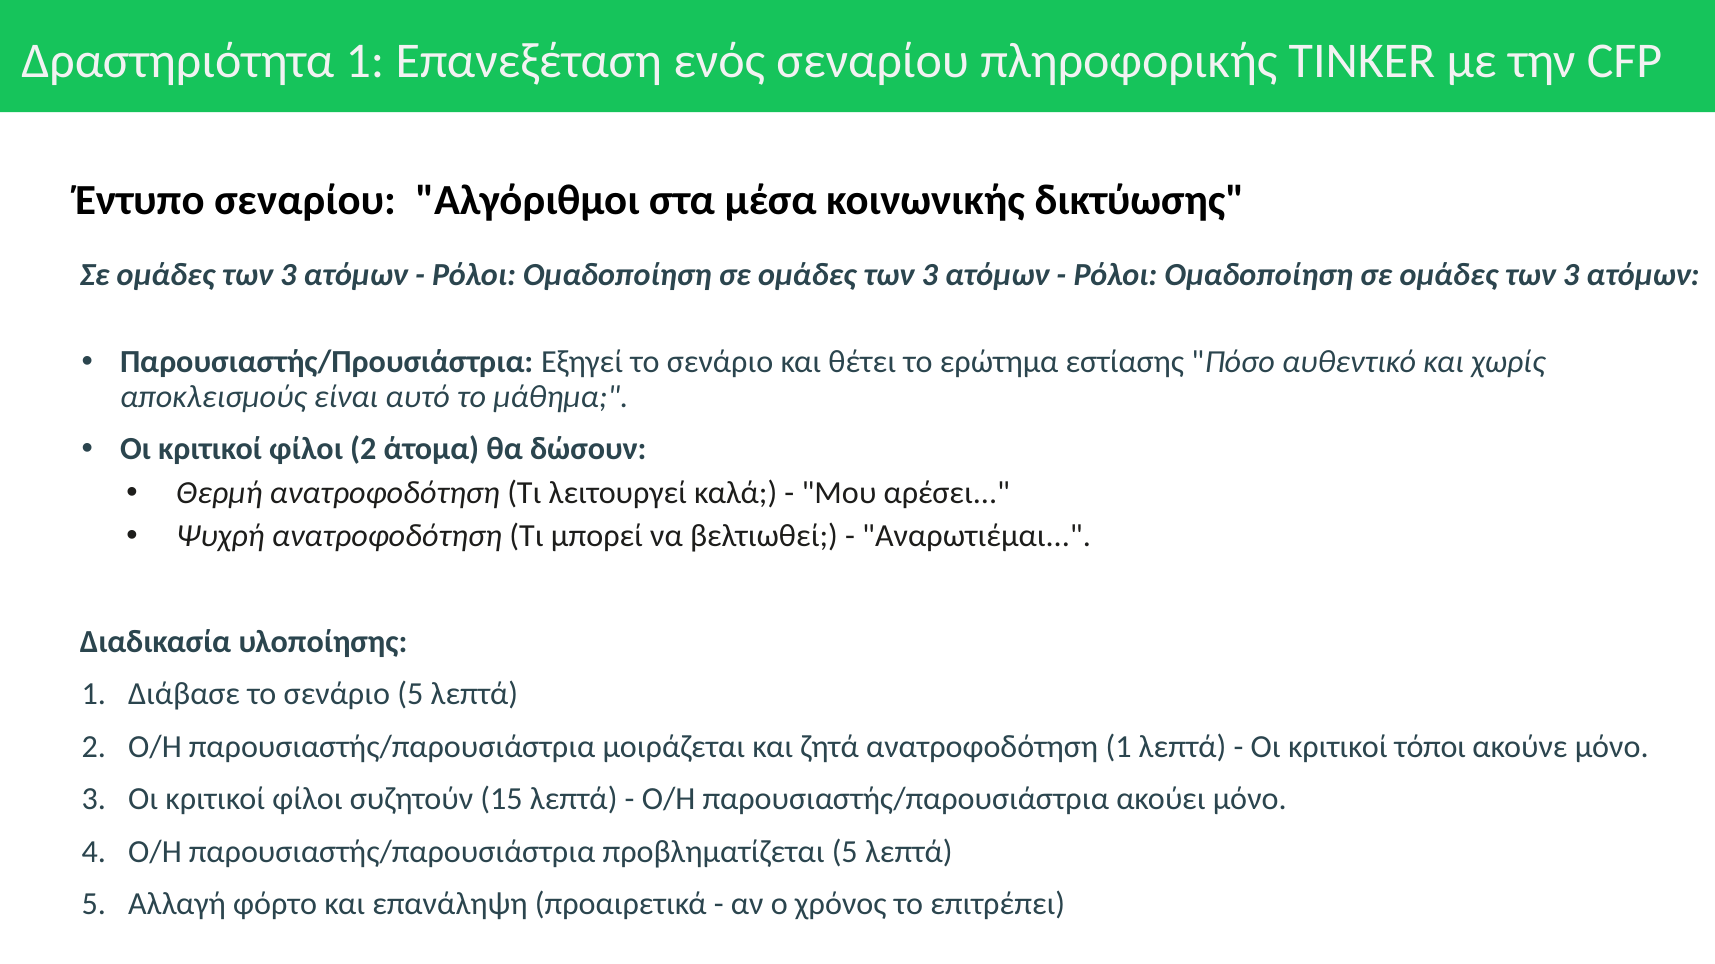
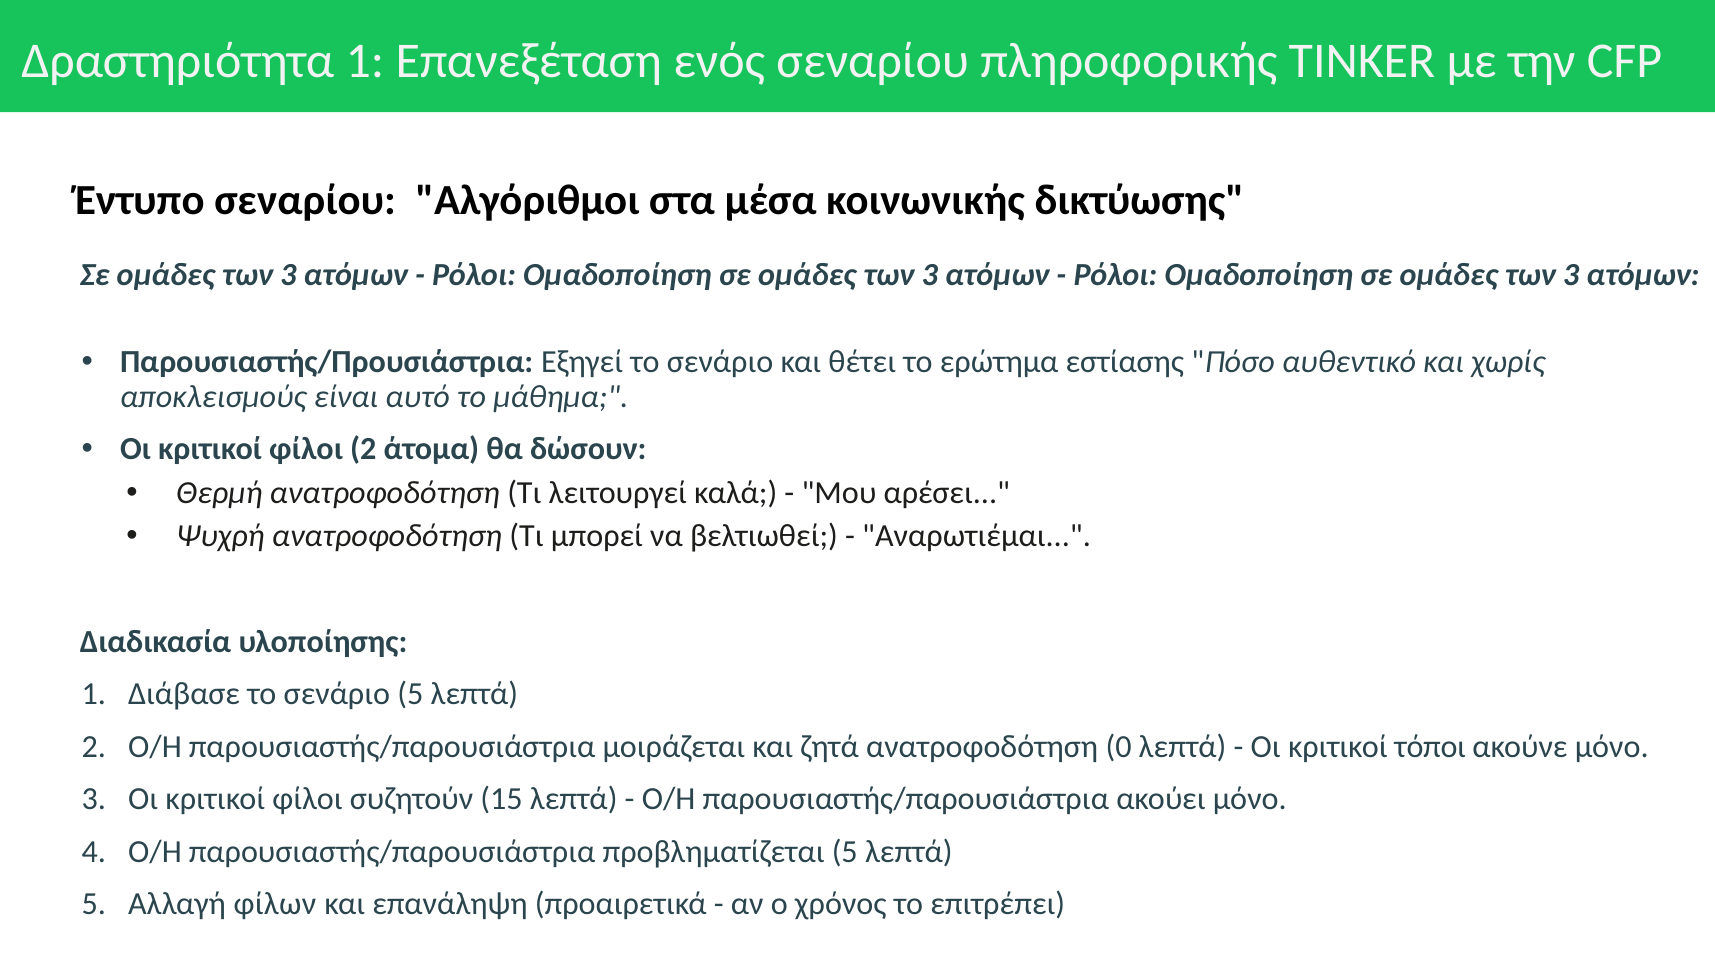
ανατροφοδότηση 1: 1 -> 0 (1119, 747)
φόρτο: φόρτο -> φίλων (275, 905)
